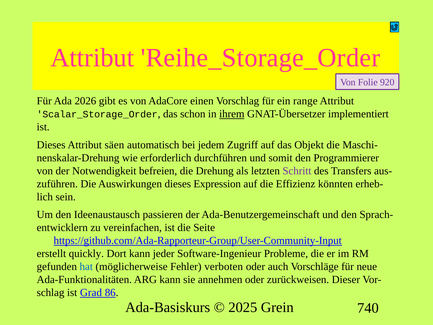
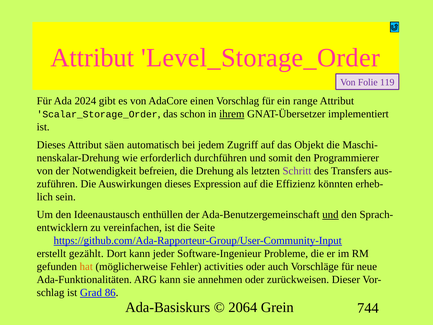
Reihe_Storage_Order: Reihe_Storage_Order -> Level_Storage_Order (260, 58)
920: 920 -> 119 (387, 82)
2026: 2026 -> 2024 (85, 101)
passieren: passieren -> enthüllen (163, 214)
und underline: none -> present (330, 214)
quickly: quickly -> gezählt (86, 253)
hat colour: blue -> orange (86, 266)
verboten: verboten -> activities (224, 266)
2025: 2025 -> 2064 (243, 307)
740: 740 -> 744 (368, 308)
